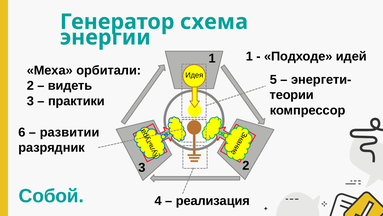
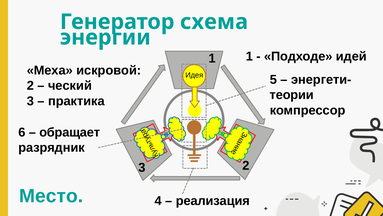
орбитали: орбитали -> искровой (109, 70)
видеть: видеть -> ческий (70, 85)
практики: практики -> практика (76, 101)
развитии: развитии -> обращает (70, 132)
Собой: Собой -> Место (51, 196)
